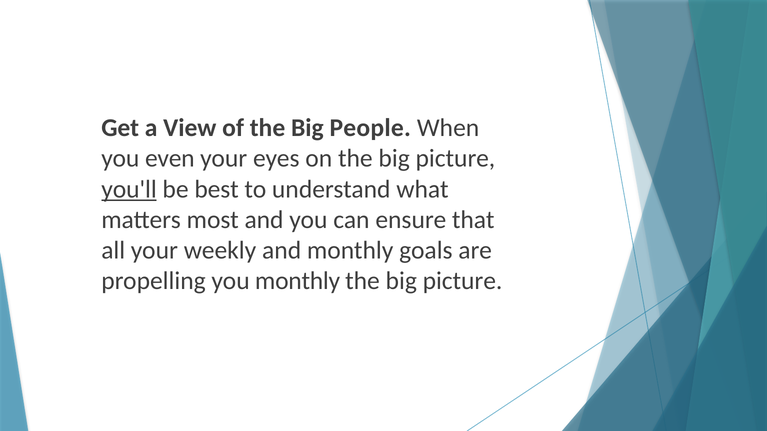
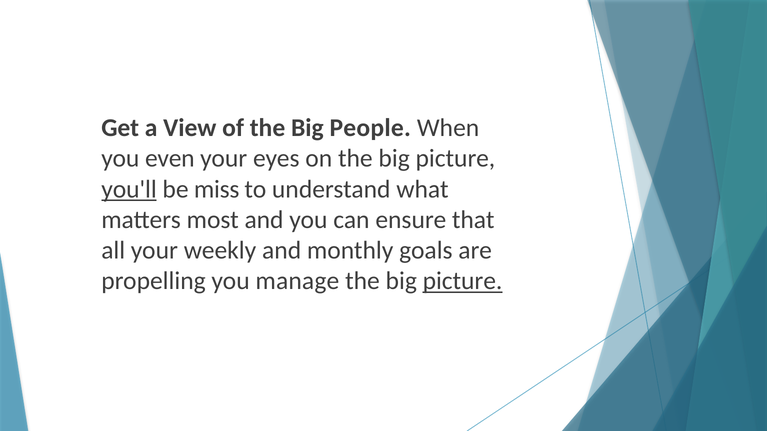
best: best -> miss (217, 189)
you monthly: monthly -> manage (297, 281)
picture underline: none -> present (463, 281)
